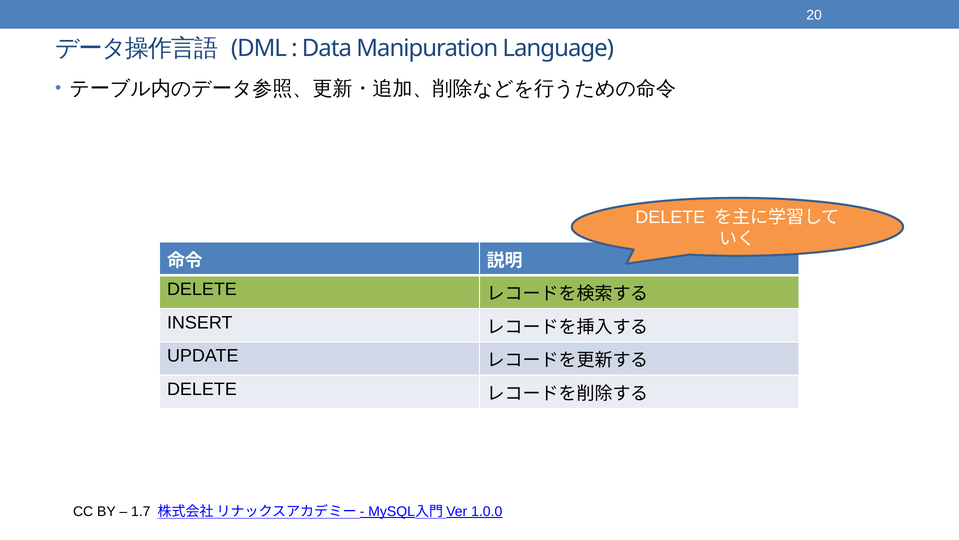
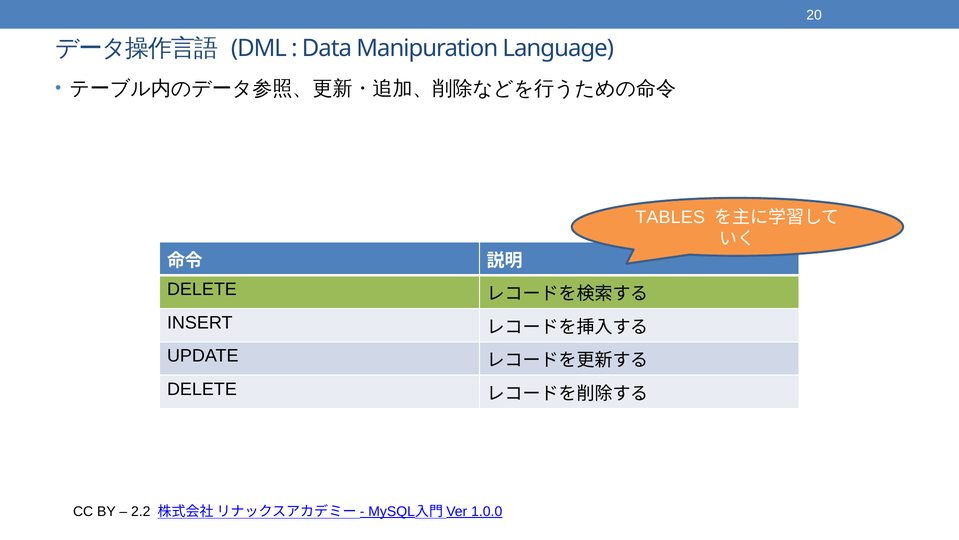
DELETE: DELETE -> TABLES (670, 217)
1.7: 1.7 -> 2.2 (141, 511)
